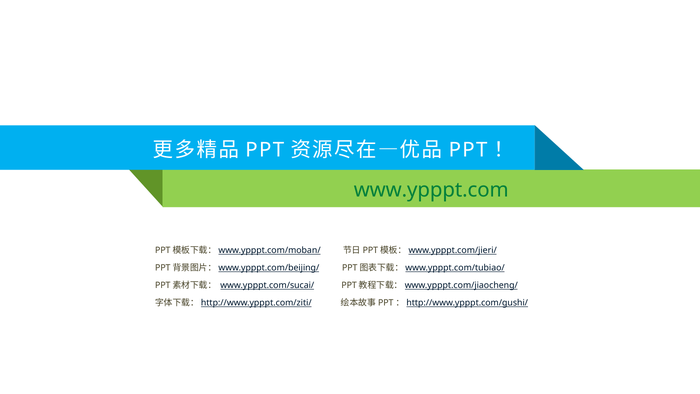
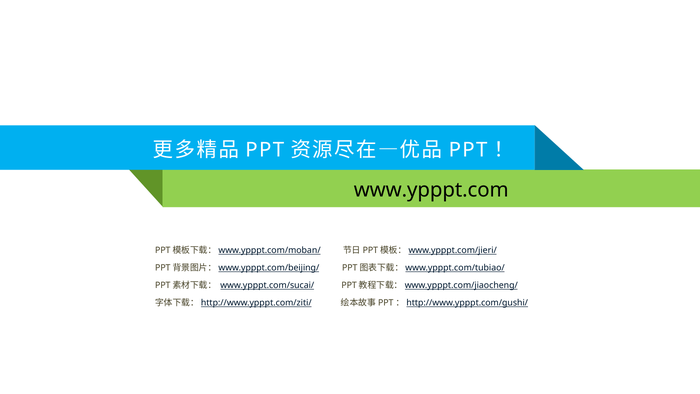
www.ypppt.com colour: green -> black (431, 190)
